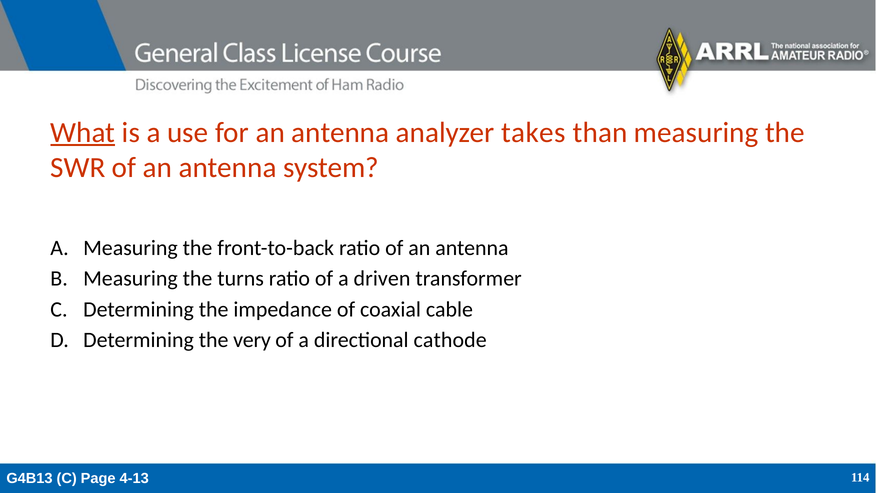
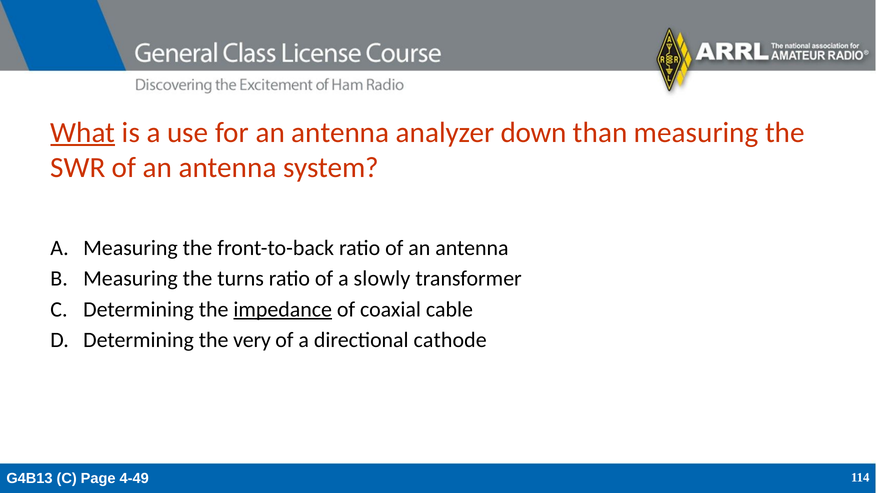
takes: takes -> down (534, 132)
driven: driven -> slowly (382, 279)
impedance underline: none -> present (283, 309)
4-13: 4-13 -> 4-49 (134, 478)
